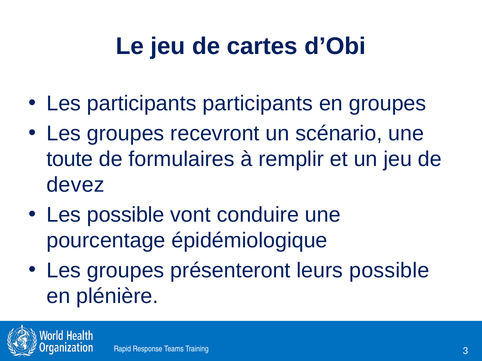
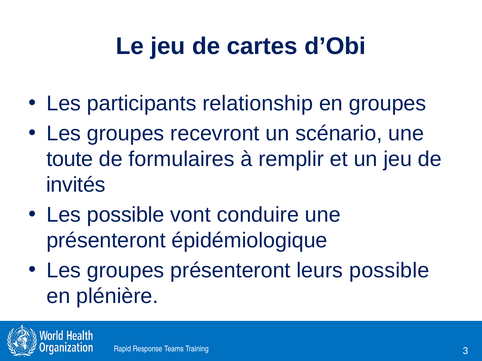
participants participants: participants -> relationship (258, 104)
devez: devez -> invités (76, 185)
pourcentage: pourcentage -> présenteront (106, 241)
